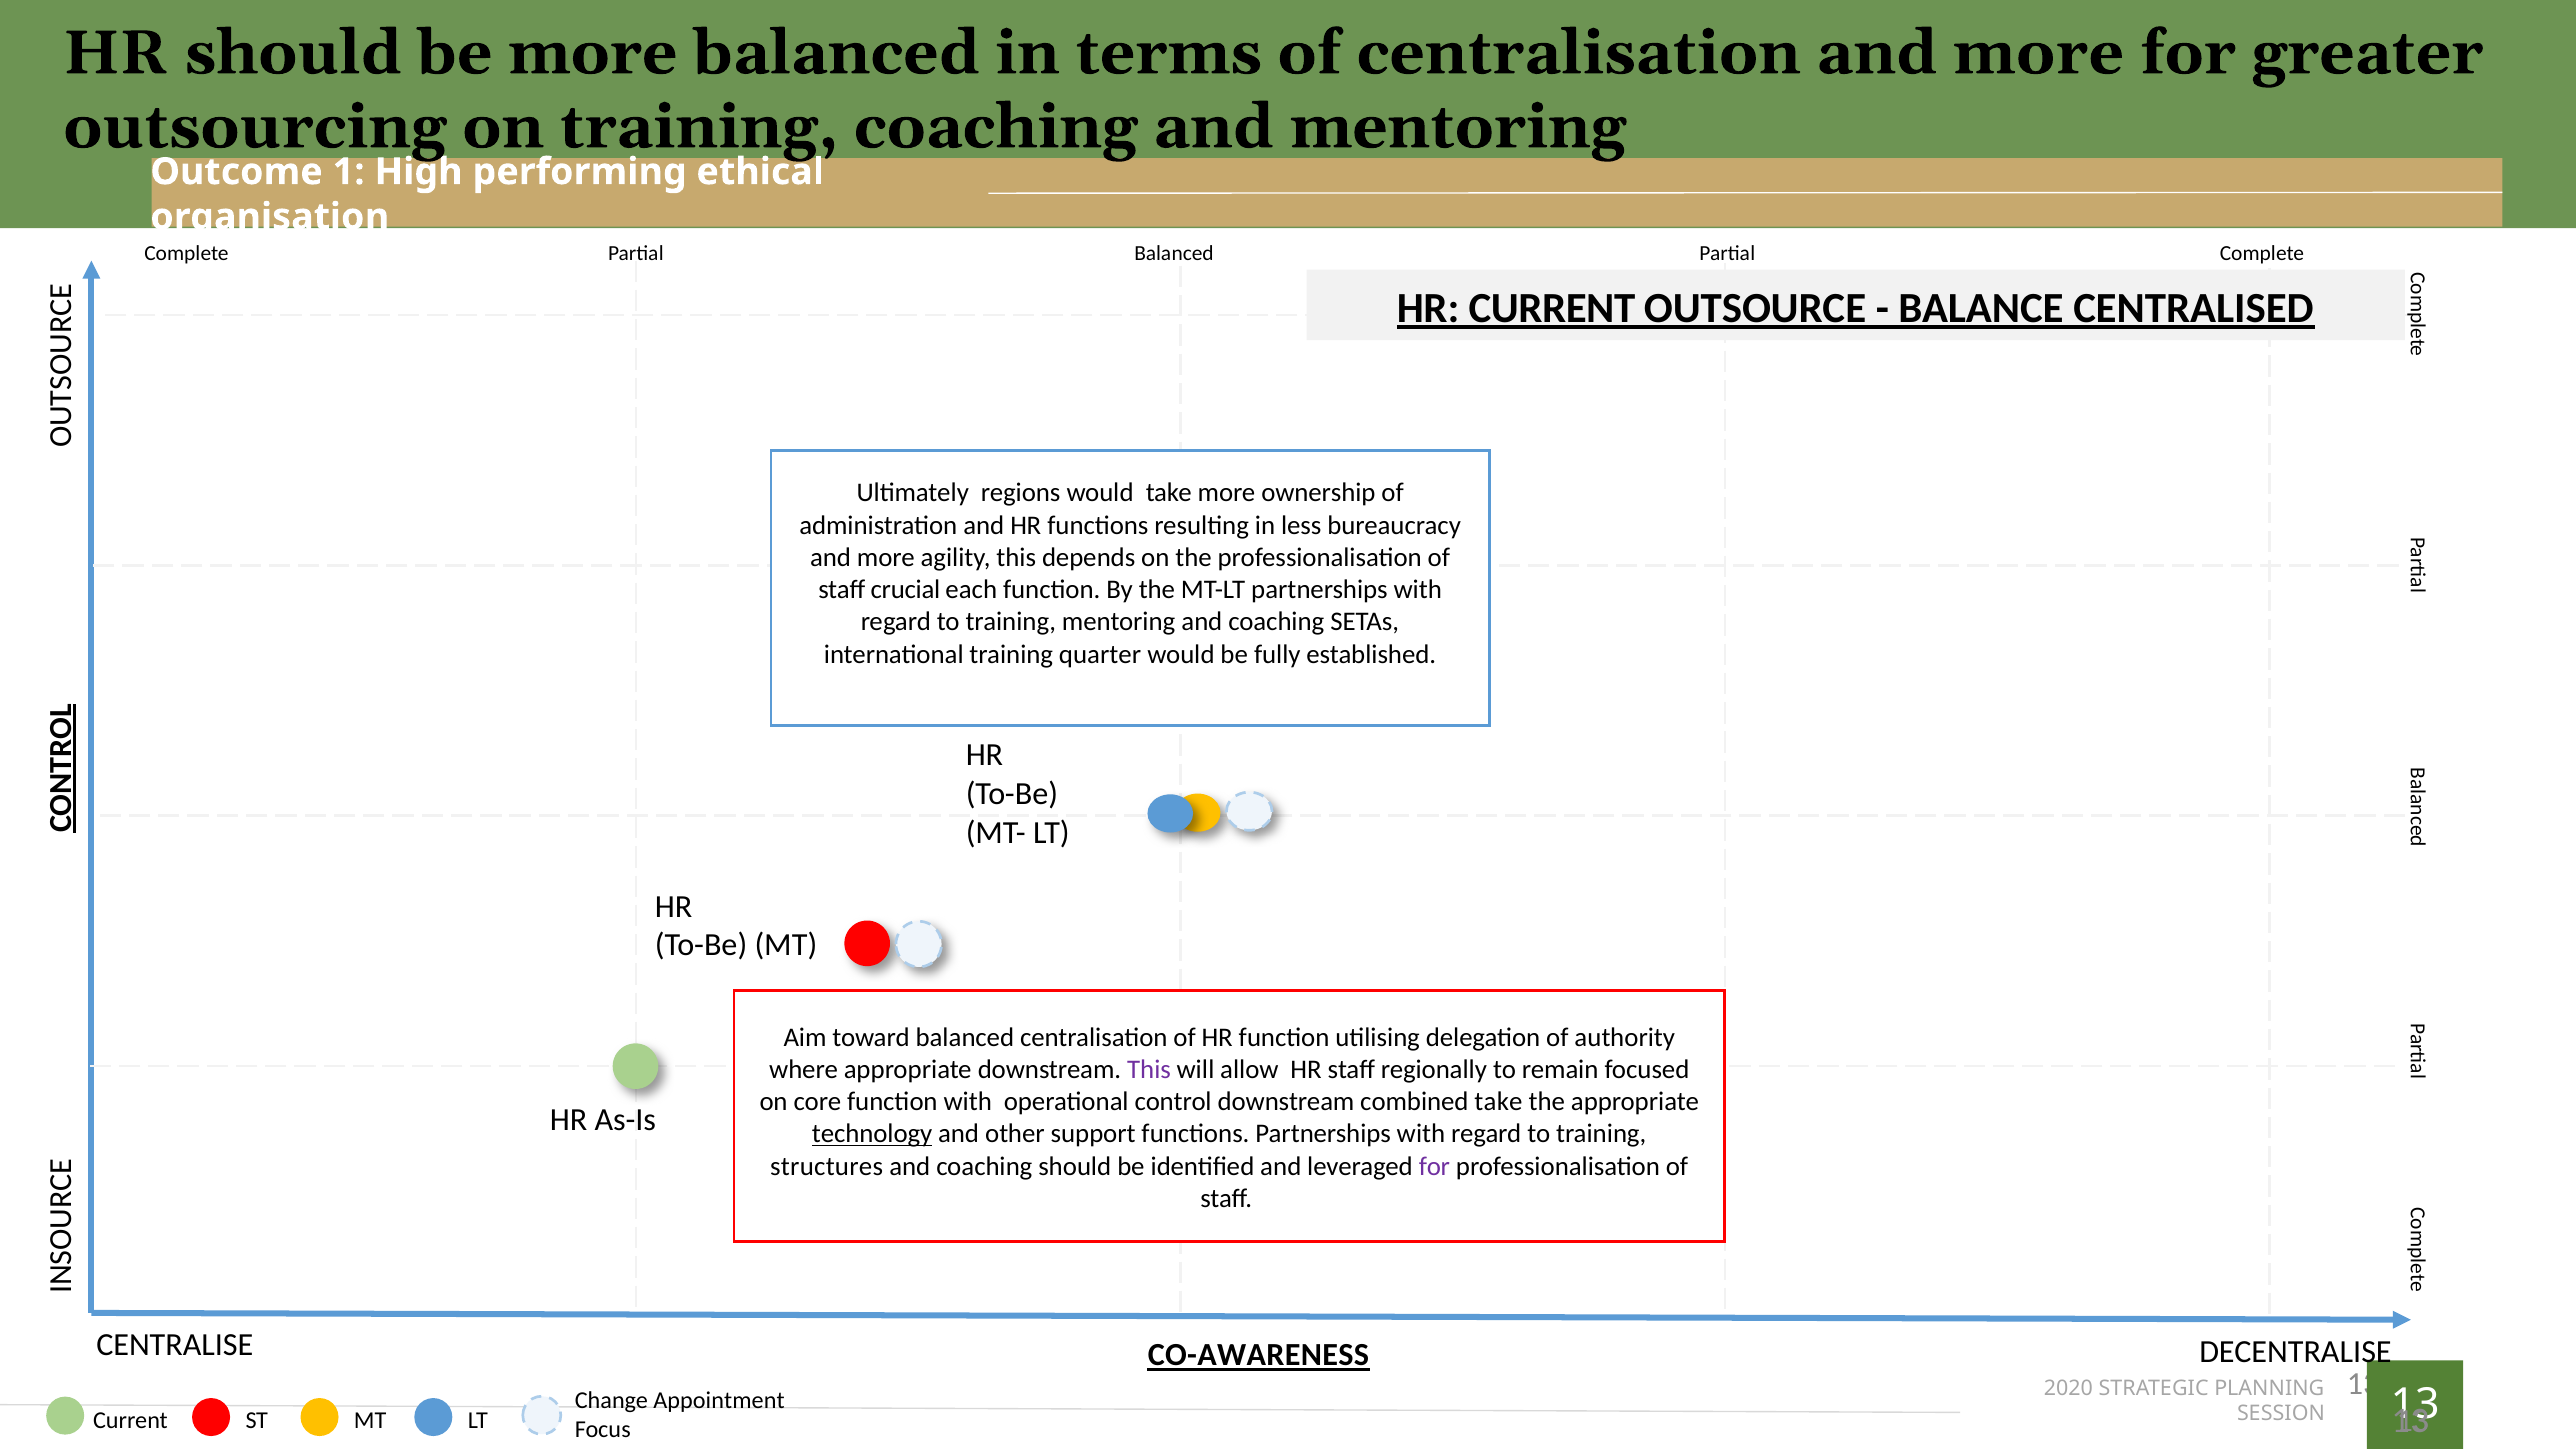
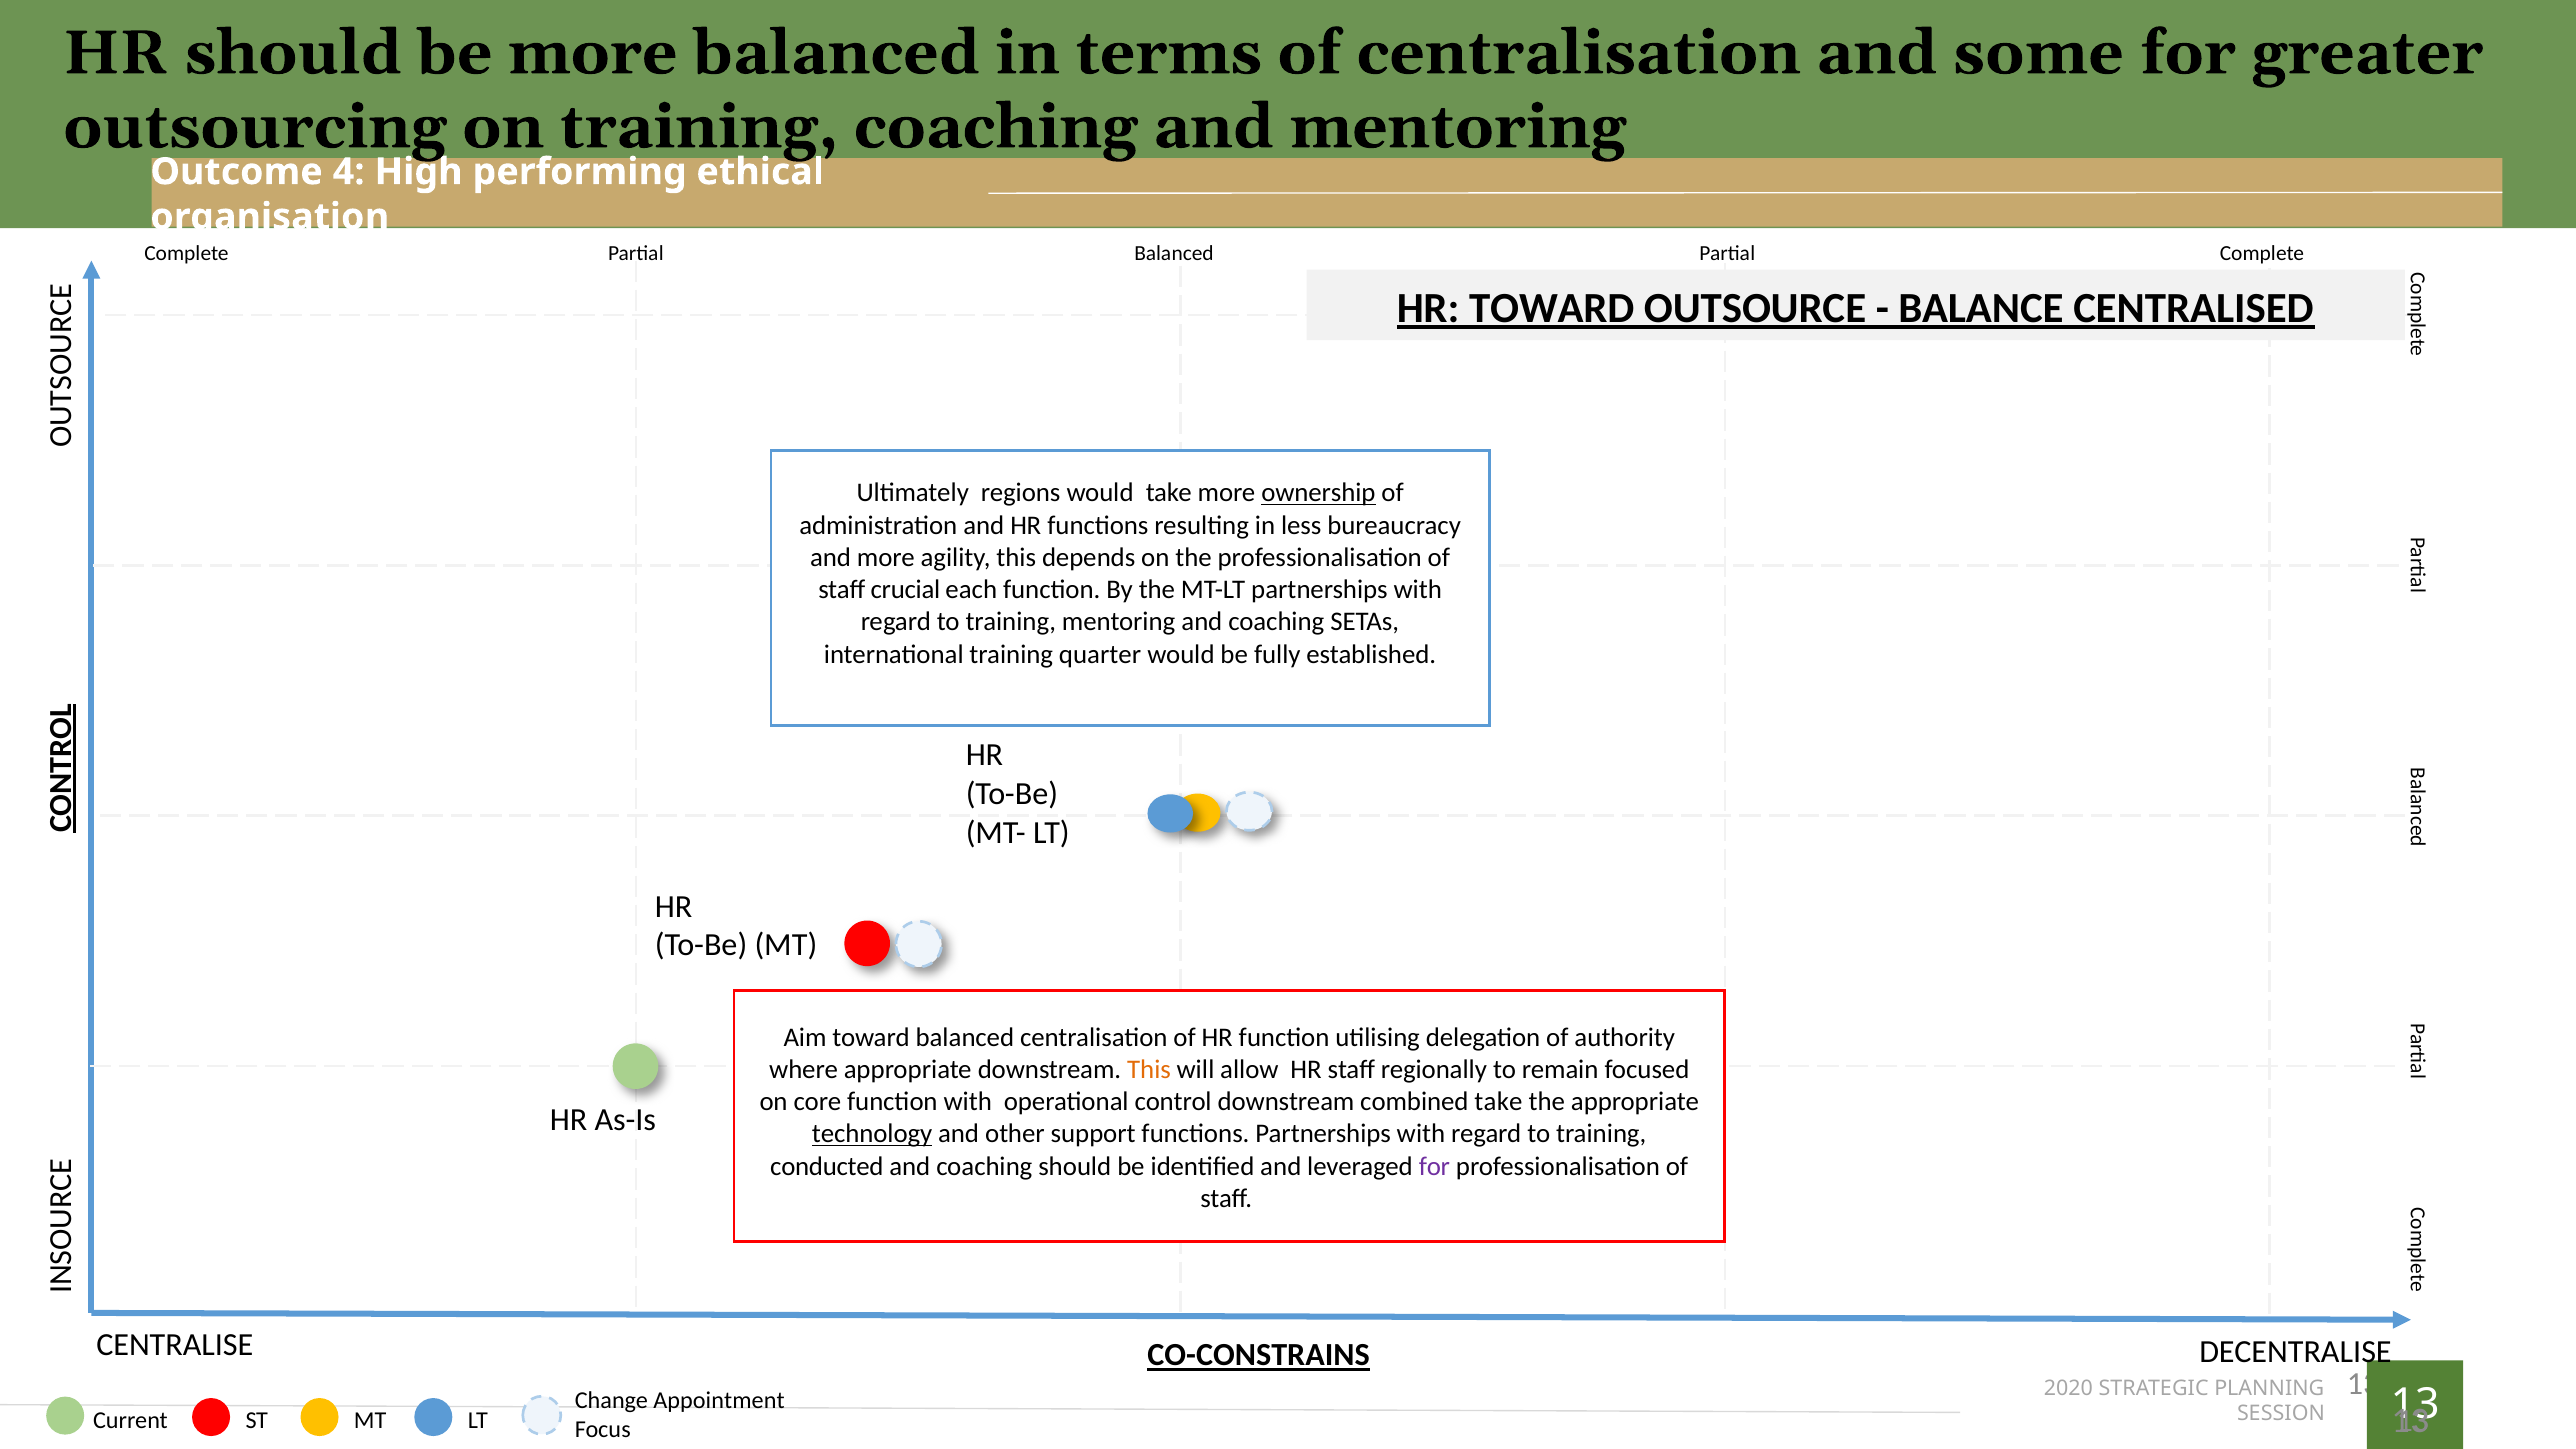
centralisation and more: more -> some (2038, 53)
1: 1 -> 4 (349, 172)
HR CURRENT: CURRENT -> TOWARD (1552, 308)
ownership underline: none -> present (1318, 493)
This colour: purple -> orange (1149, 1069)
structures: structures -> conducted (827, 1166)
CO-AWARENESS: CO-AWARENESS -> CO-CONSTRAINS (1259, 1355)
